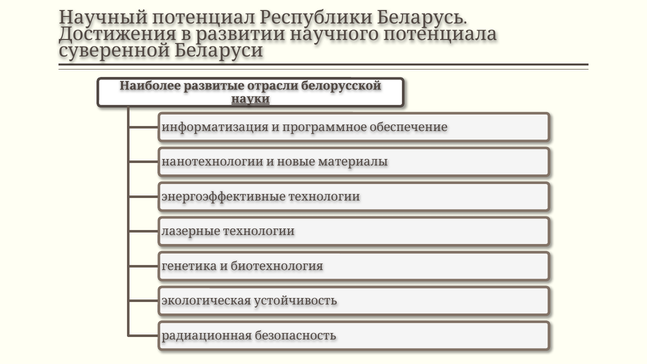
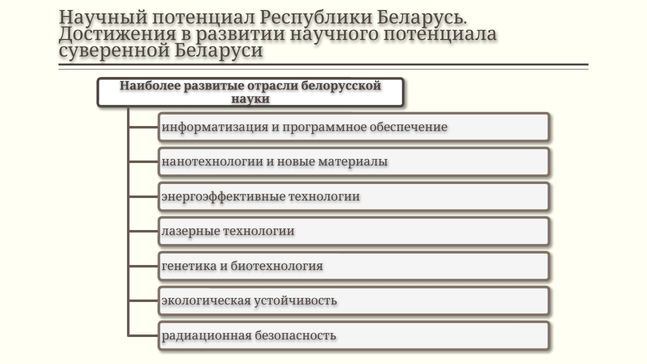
науки underline: present -> none (251, 99)
